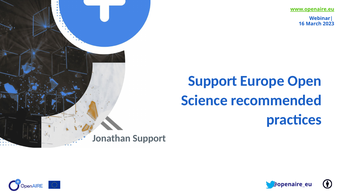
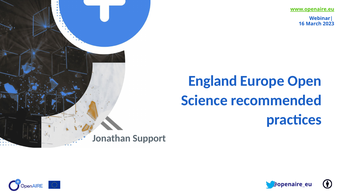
Support: Support -> England (213, 81)
